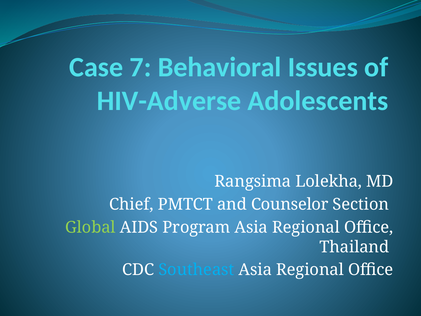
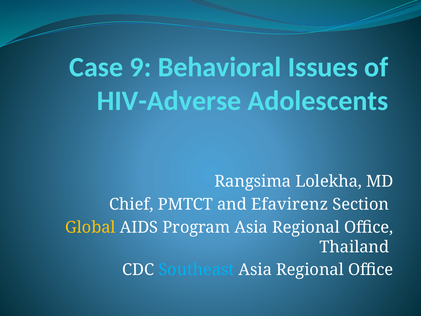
7: 7 -> 9 (140, 67)
Counselor: Counselor -> Efavirenz (290, 204)
Global colour: light green -> yellow (90, 227)
